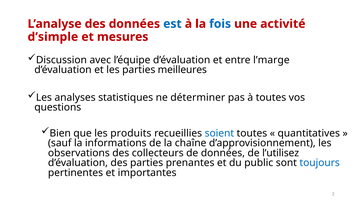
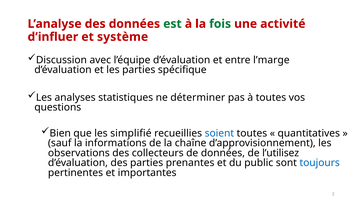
est colour: blue -> green (172, 24)
fois colour: blue -> green (220, 24)
d’simple: d’simple -> d’influer (53, 37)
mesures: mesures -> système (123, 37)
meilleures: meilleures -> spécifique (182, 70)
produits: produits -> simplifié (131, 134)
